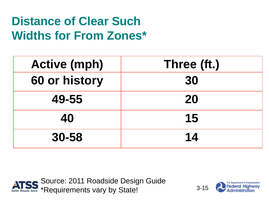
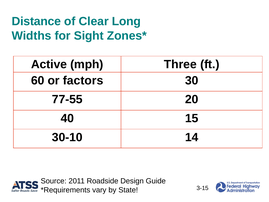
Such: Such -> Long (126, 21)
From: From -> Sight (89, 36)
history: history -> factors (83, 80)
49-55: 49-55 -> 77-55 (67, 99)
30-58: 30-58 -> 30-10 (67, 137)
